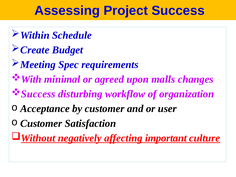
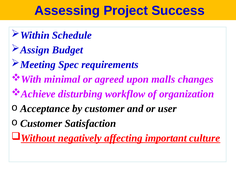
Create: Create -> Assign (35, 50)
Success: Success -> Achieve (38, 94)
